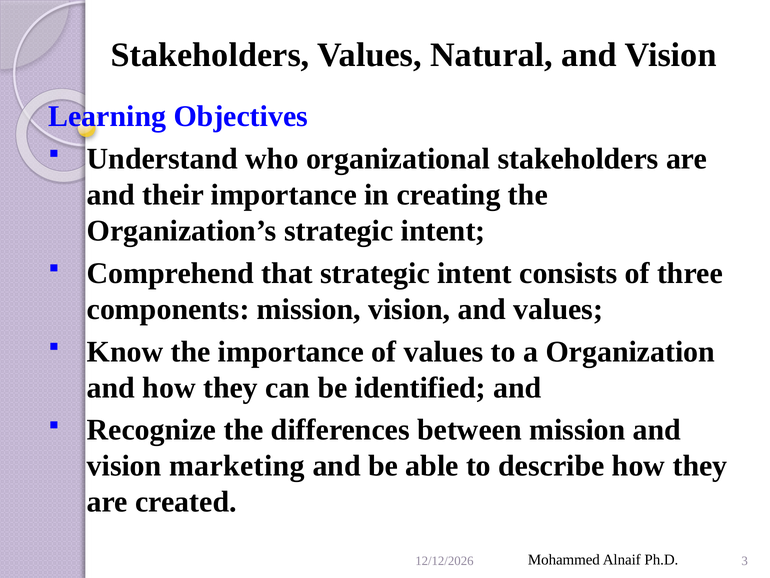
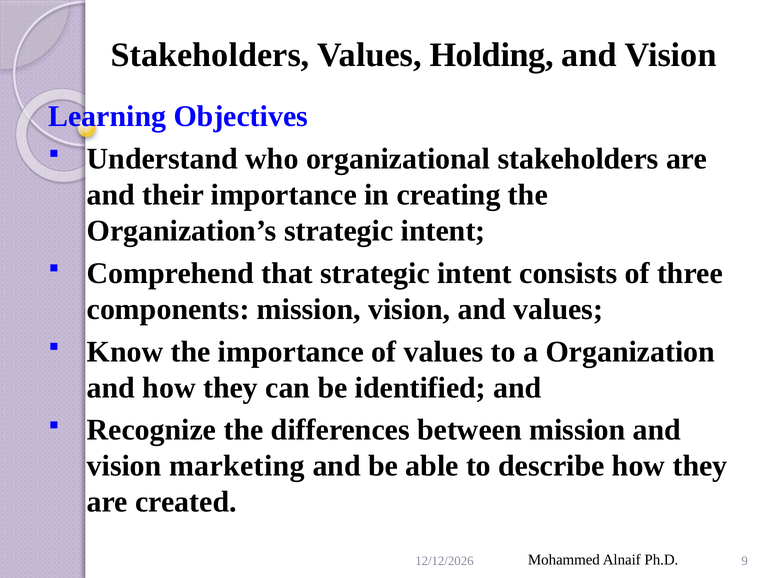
Natural: Natural -> Holding (492, 55)
3: 3 -> 9 (745, 560)
